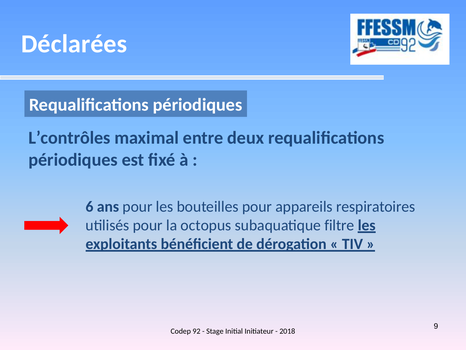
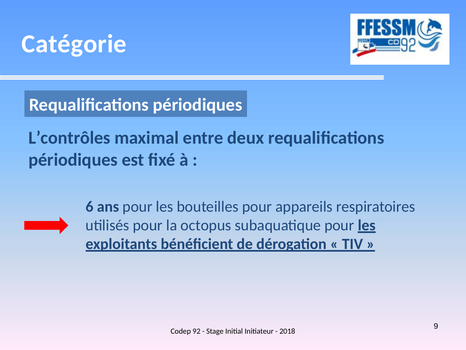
Déclarées: Déclarées -> Catégorie (74, 44)
subaquatique filtre: filtre -> pour (339, 225)
